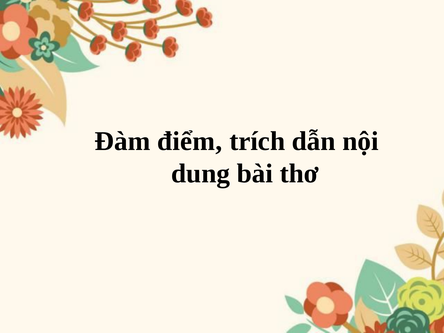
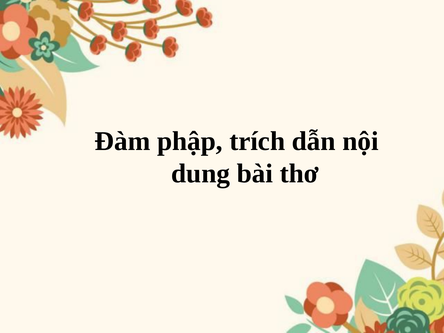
điểm: điểm -> phập (190, 141)
